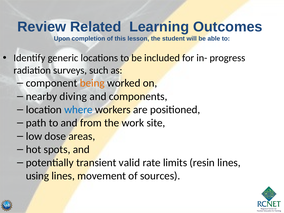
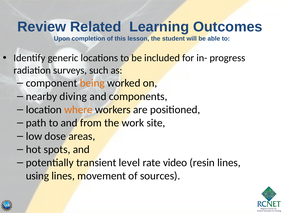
where colour: blue -> orange (78, 110)
valid: valid -> level (129, 163)
limits: limits -> video (175, 163)
